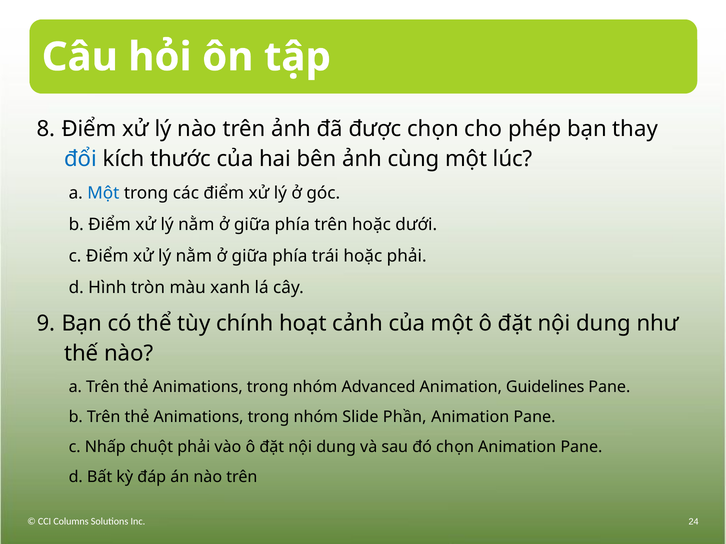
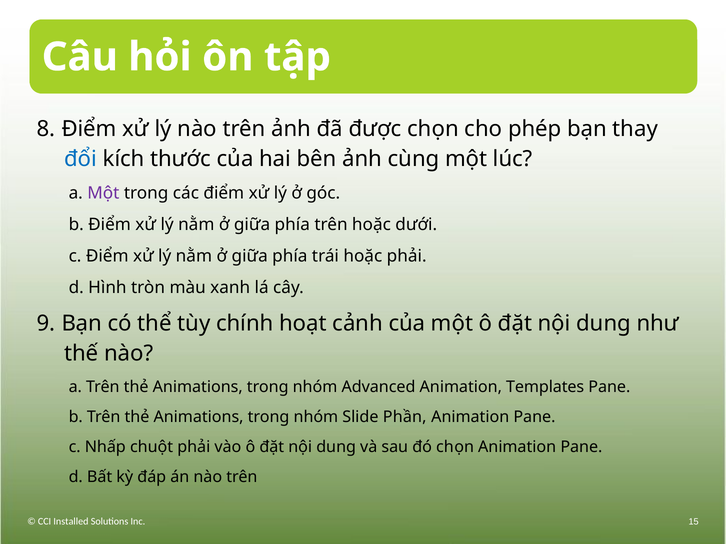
Một colour: blue -> purple (103, 193)
Guidelines: Guidelines -> Templates (545, 387)
Columns: Columns -> Installed (71, 522)
24: 24 -> 15 (694, 522)
